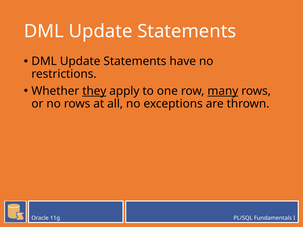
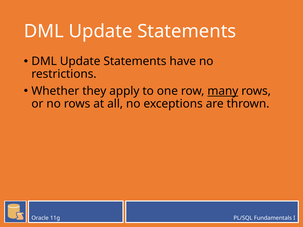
they underline: present -> none (94, 91)
